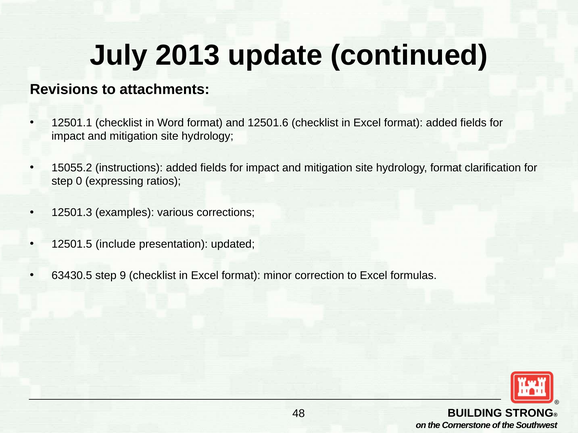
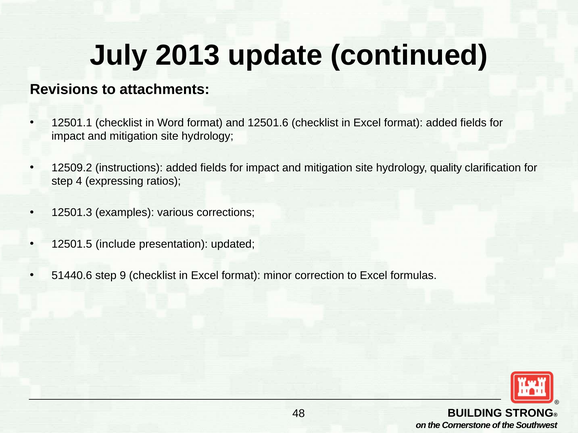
15055.2: 15055.2 -> 12509.2 (72, 168)
hydrology format: format -> quality (446, 168)
0: 0 -> 4 (79, 181)
63430.5: 63430.5 -> 51440.6 (72, 276)
